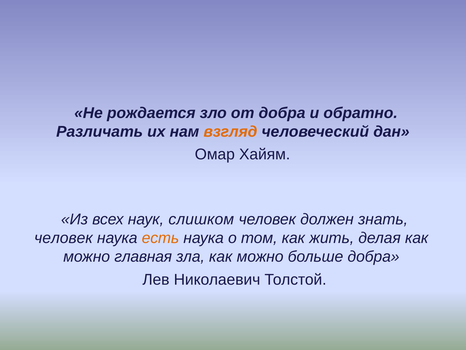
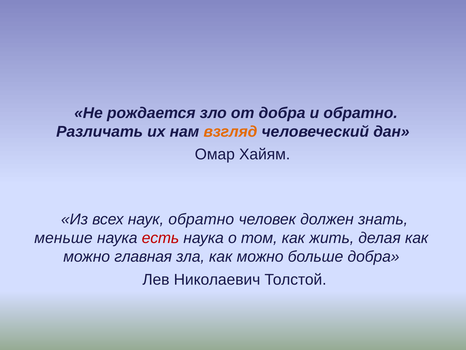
наук слишком: слишком -> обратно (201, 219)
человек: человек -> меньше (63, 238)
есть colour: orange -> red (160, 238)
